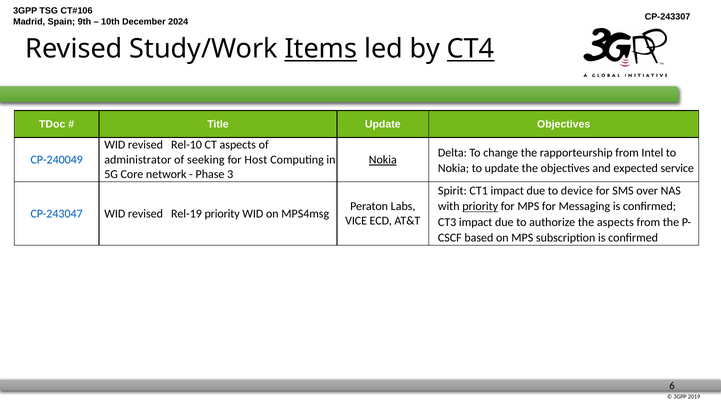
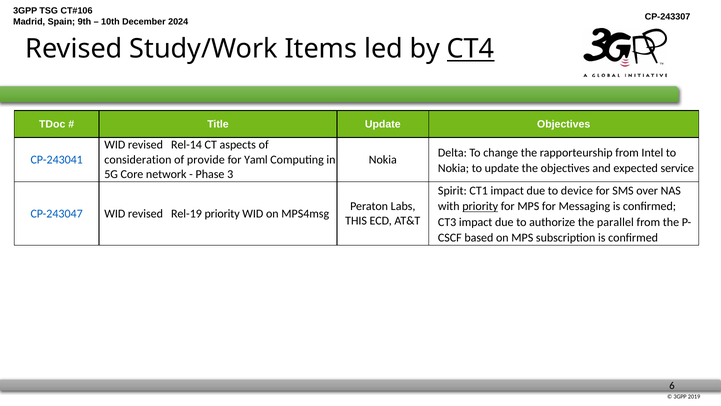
Items underline: present -> none (321, 49)
Rel-10: Rel-10 -> Rel-14 (187, 145)
CP-240049: CP-240049 -> CP-243041 (57, 160)
administrator: administrator -> consideration (138, 160)
seeking: seeking -> provide (206, 160)
Host: Host -> Yaml (256, 160)
Nokia underline: present -> none (383, 160)
VICE: VICE -> THIS (356, 221)
the aspects: aspects -> parallel (615, 222)
